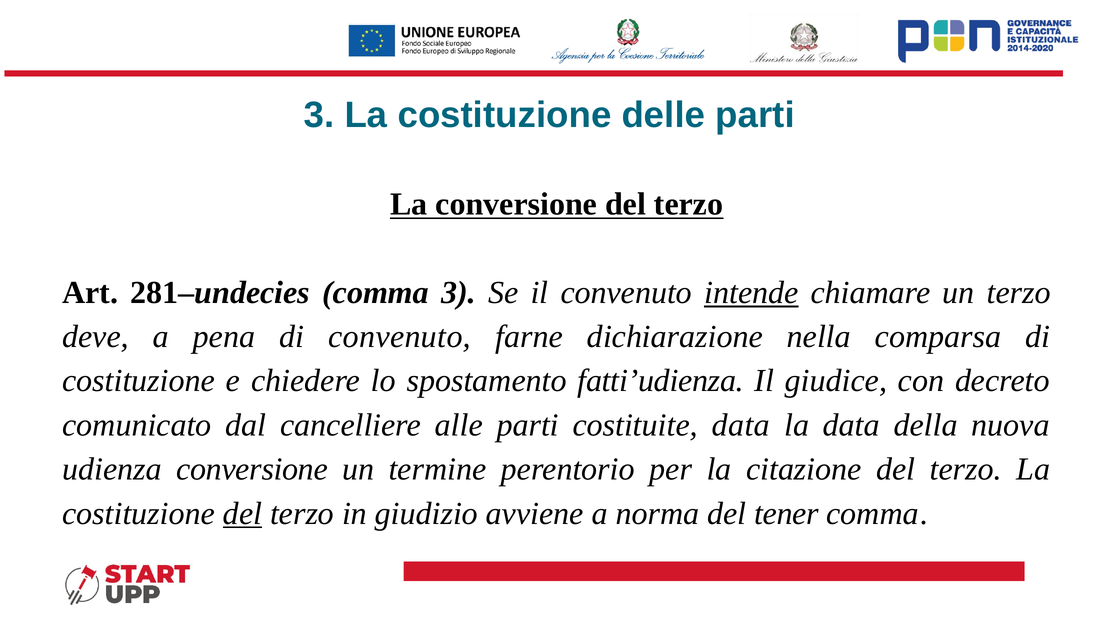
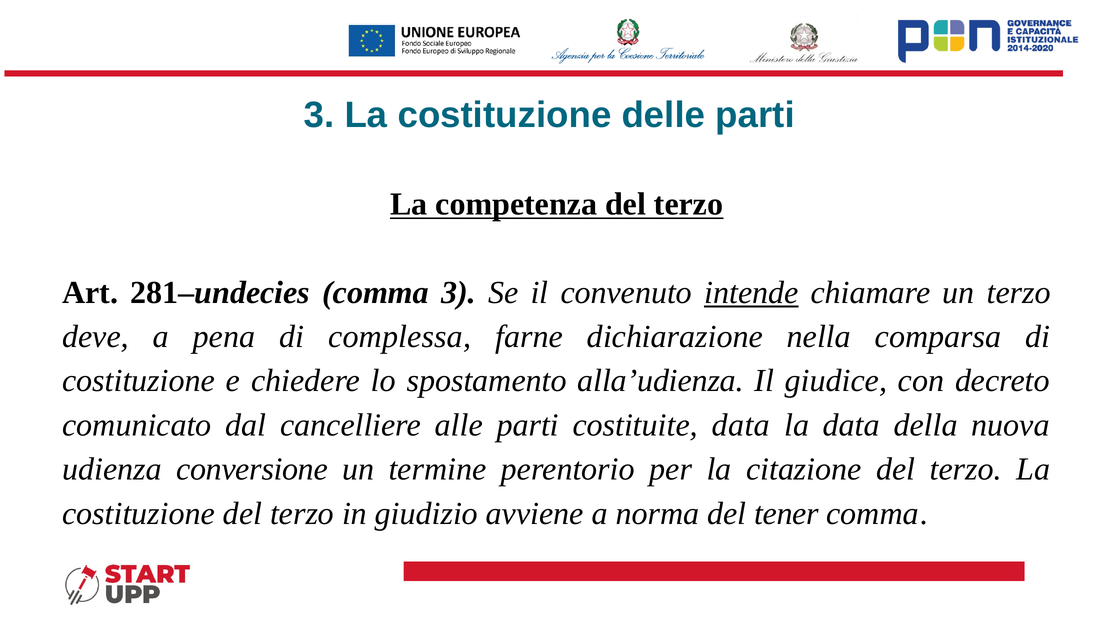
La conversione: conversione -> competenza (516, 204)
di convenuto: convenuto -> complessa (400, 337)
fatti’udienza: fatti’udienza -> alla’udienza (661, 381)
del underline: present -> none (243, 513)
